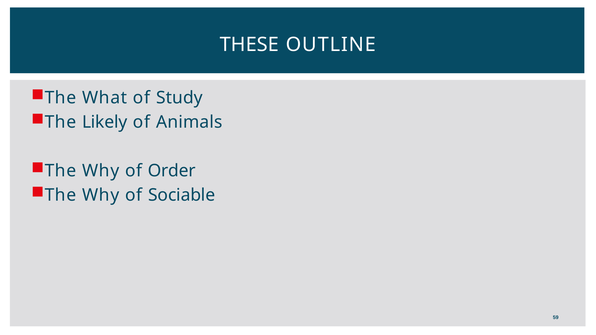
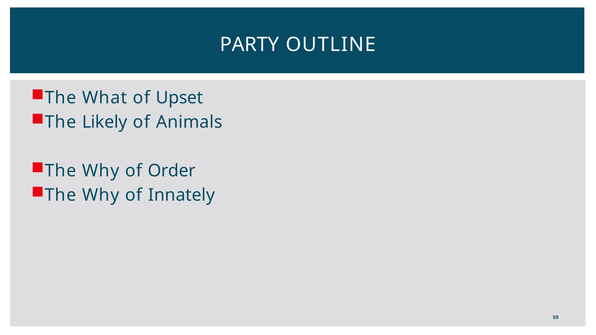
THESE: THESE -> PARTY (249, 45)
Study: Study -> Upset (180, 98)
Sociable: Sociable -> Innately (182, 195)
